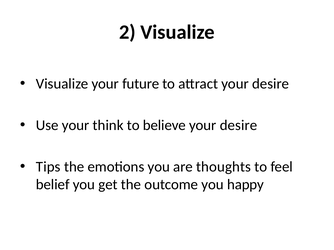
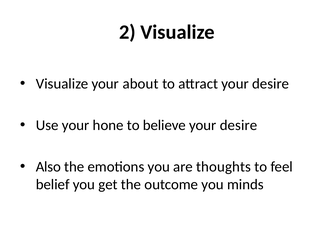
future: future -> about (141, 84)
think: think -> hone (108, 126)
Tips: Tips -> Also (48, 167)
happy: happy -> minds (245, 185)
